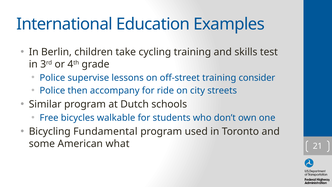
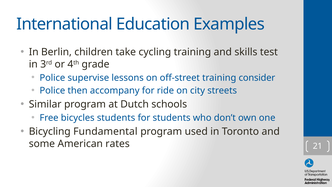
bicycles walkable: walkable -> students (116, 118)
what: what -> rates (118, 144)
